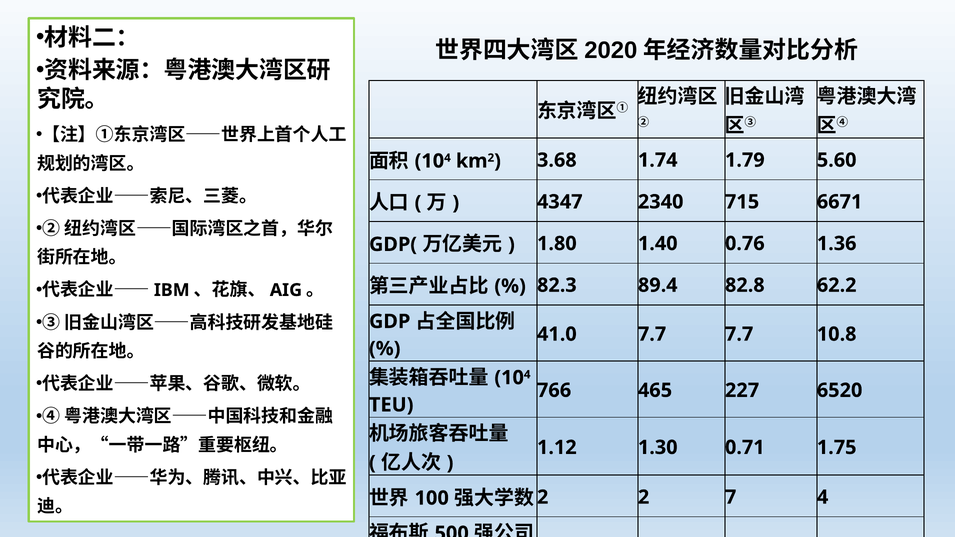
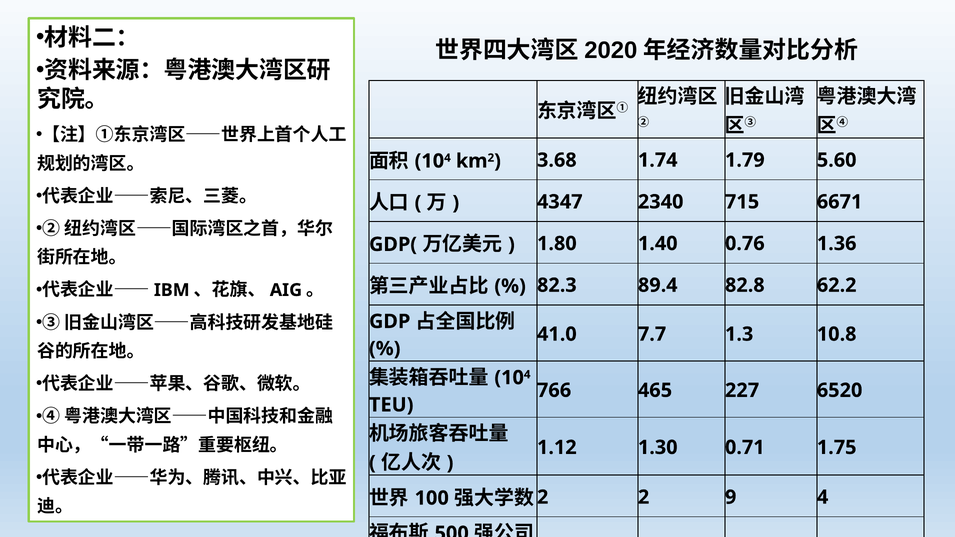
7.7 7.7: 7.7 -> 1.3 (739, 334)
7: 7 -> 9 (731, 497)
